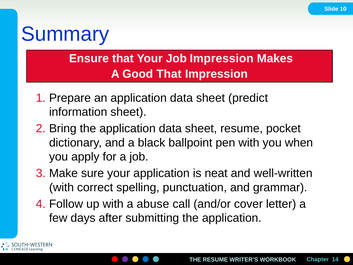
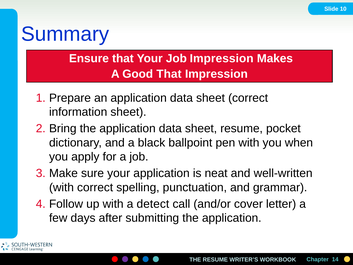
sheet predict: predict -> correct (248, 98)
abuse: abuse -> detect (153, 204)
